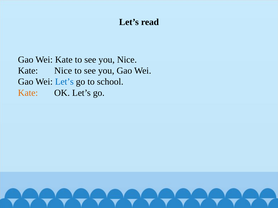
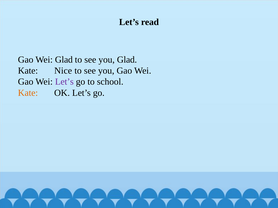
Wei Kate: Kate -> Glad (64, 60)
you Nice: Nice -> Glad (127, 60)
Let’s colour: blue -> purple (64, 82)
